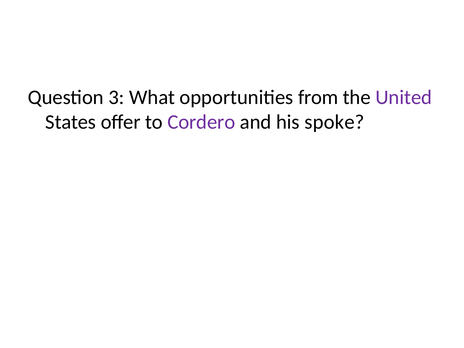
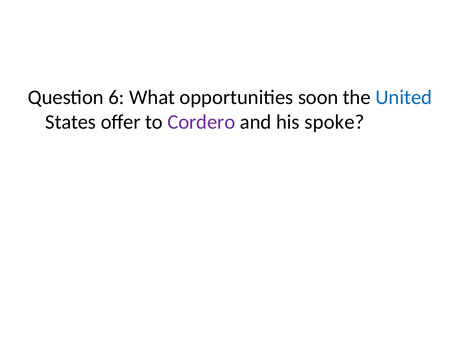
3: 3 -> 6 (116, 97)
from: from -> soon (318, 97)
United colour: purple -> blue (404, 97)
